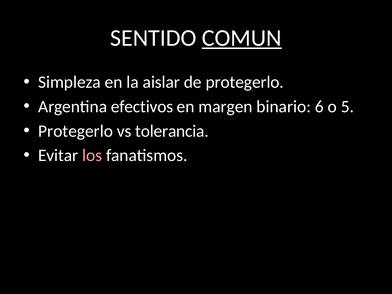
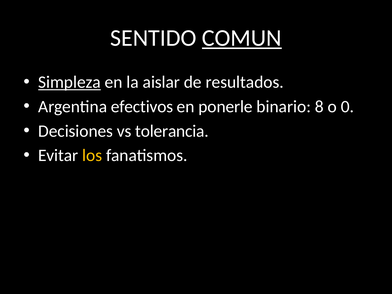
Simpleza underline: none -> present (70, 82)
de protegerlo: protegerlo -> resultados (245, 82)
margen: margen -> ponerle (226, 107)
6: 6 -> 8 (319, 107)
5: 5 -> 0 (347, 107)
Protegerlo: Protegerlo -> Decisiones (76, 131)
los colour: pink -> yellow (92, 155)
